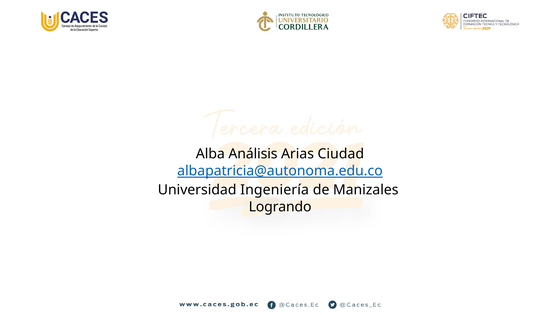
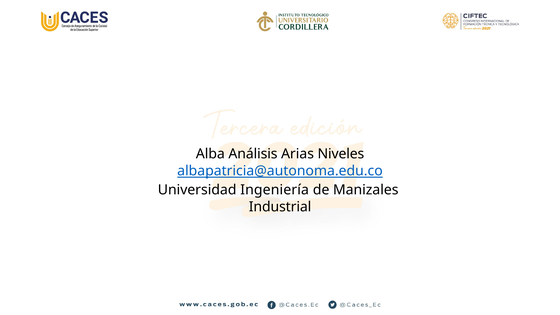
Ciudad: Ciudad -> Niveles (341, 154)
Logrando: Logrando -> Industrial (280, 207)
